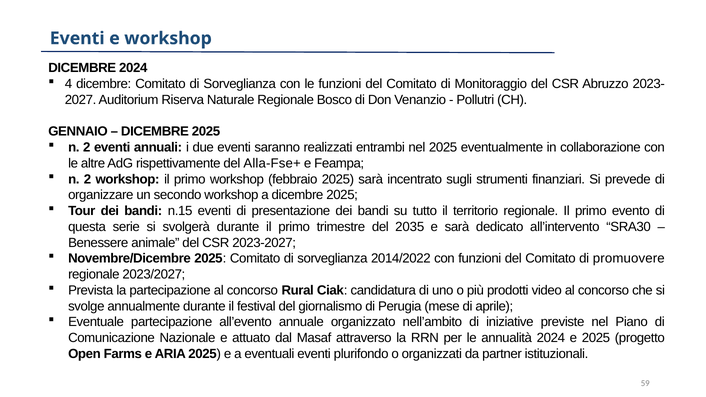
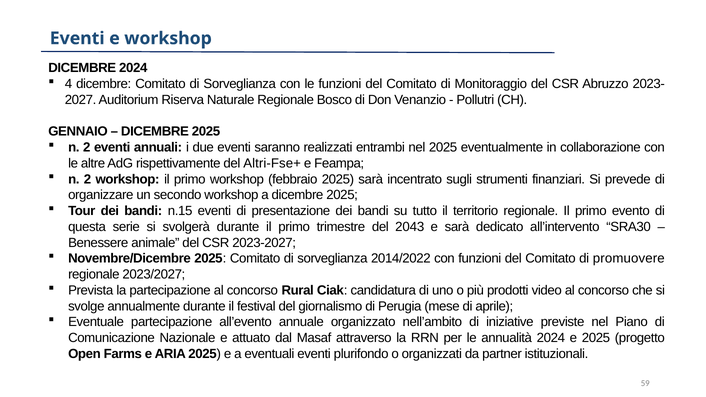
Alla-Fse+: Alla-Fse+ -> Altri-Fse+ (272, 163)
2035: 2035 -> 2043 (410, 227)
